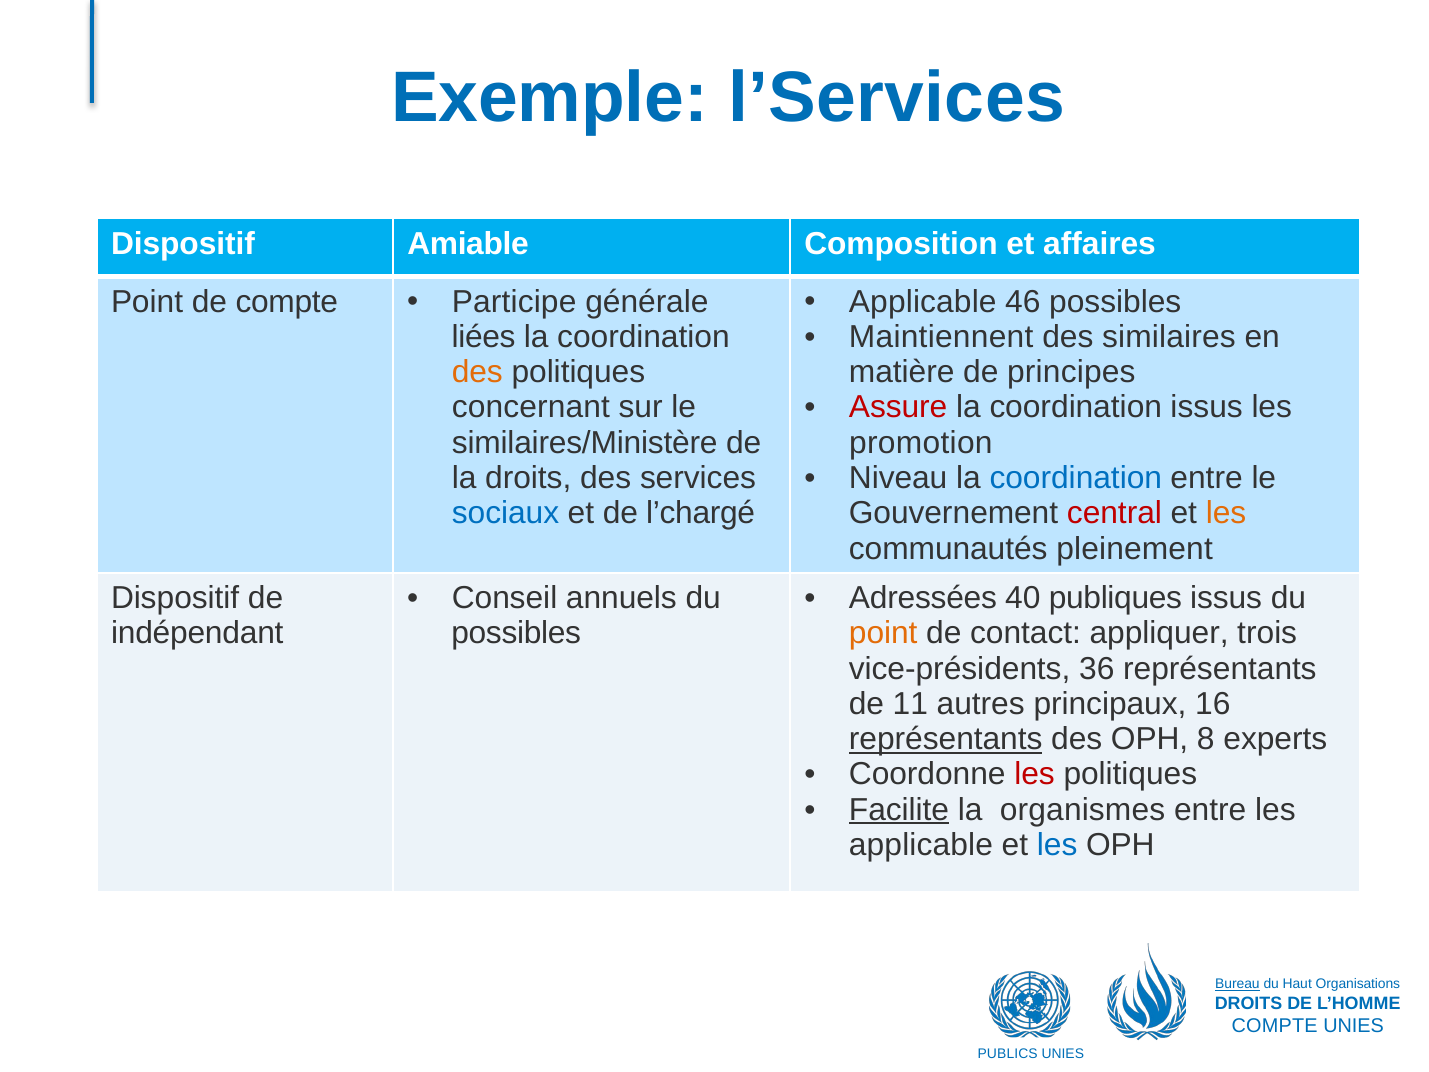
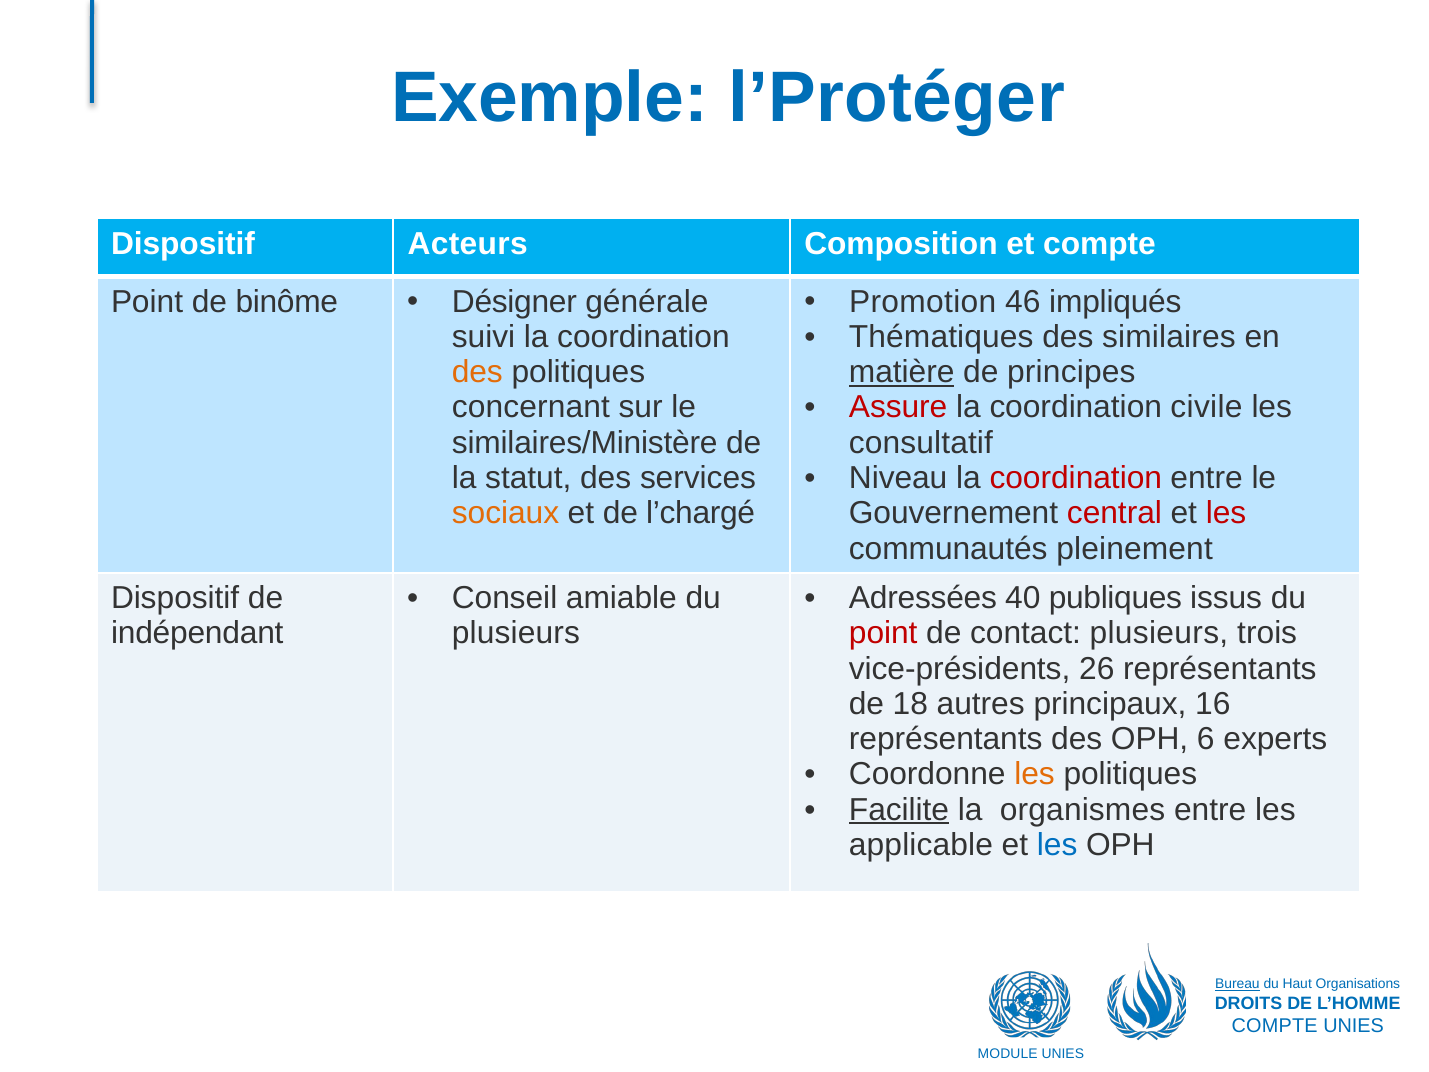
l’Services: l’Services -> l’Protéger (897, 98)
Amiable: Amiable -> Acteurs (468, 244)
et affaires: affaires -> compte (1100, 244)
Applicable: Applicable -> Promotion (923, 301)
46 possibles: possibles -> impliqués (1115, 301)
de compte: compte -> binôme (287, 301)
Participe: Participe -> Désigner (514, 301)
liées: liées -> suivi (483, 337)
Maintiennent: Maintiennent -> Thématiques (941, 337)
matière underline: none -> present (902, 372)
coordination issus: issus -> civile (1206, 407)
promotion: promotion -> consultatif (921, 443)
la droits: droits -> statut (528, 478)
coordination colour: blue -> red (1076, 478)
sociaux colour: blue -> orange (506, 513)
les colour: orange -> red (1226, 513)
annuels: annuels -> amiable (621, 598)
possibles: possibles -> plusieurs (516, 633)
point colour: orange -> red (883, 633)
contact appliquer: appliquer -> plusieurs (1159, 633)
36: 36 -> 26 (1097, 668)
11: 11 -> 18 (910, 704)
représentants underline: present -> none (946, 739)
8: 8 -> 6 (1206, 739)
les colour: red -> orange (1035, 774)
PUBLICS: PUBLICS -> MODULE (1008, 1054)
